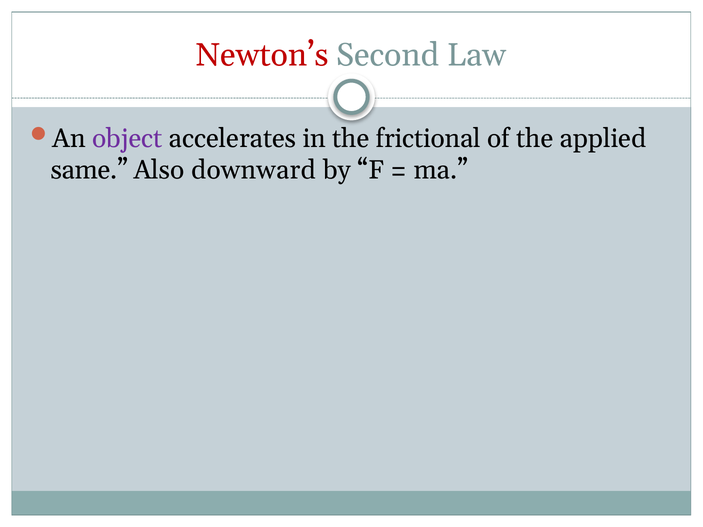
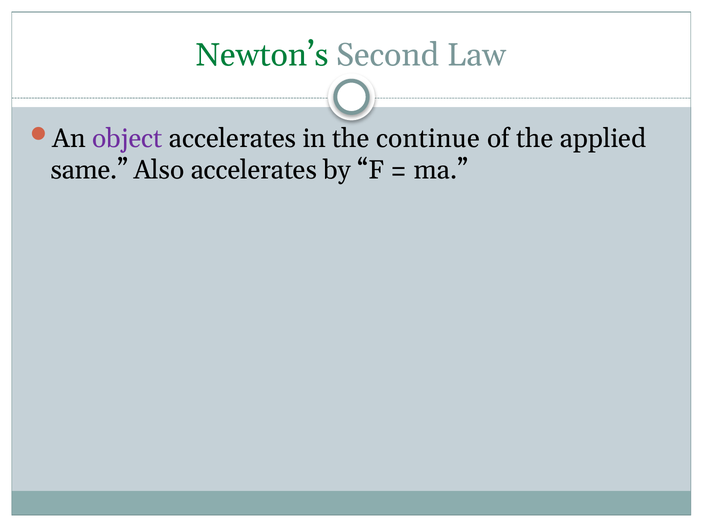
Newton’s colour: red -> green (262, 55)
frictional: frictional -> continue (428, 139)
Also downward: downward -> accelerates (254, 170)
